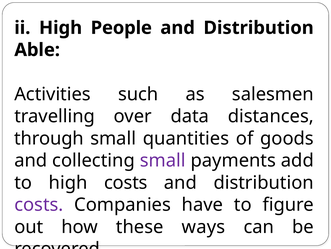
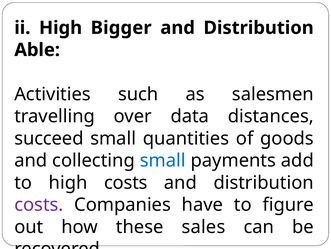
People: People -> Bigger (121, 28)
through: through -> succeed (49, 138)
small colour: purple -> blue (163, 160)
ways: ways -> sales (203, 226)
